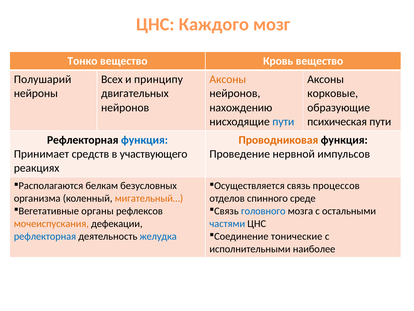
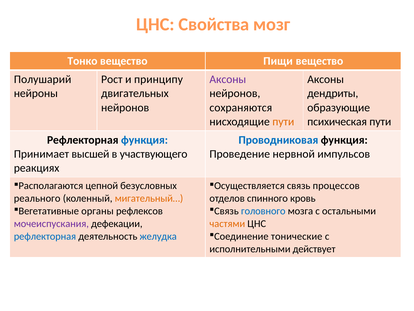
Каждого: Каждого -> Свойства (214, 24)
Кровь: Кровь -> Пищи (278, 61)
Всех: Всех -> Рост (112, 79)
Аксоны colour: orange -> purple (228, 79)
корковые: корковые -> дендриты (333, 93)
нахождению: нахождению -> сохраняются (241, 107)
пути colour: blue -> orange (283, 121)
Проводниковая colour: orange -> blue (278, 140)
средств: средств -> высшей (90, 154)
белкам: белкам -> цепной (102, 185)
организма: организма -> реального (37, 198)
среде: среде -> кровь (303, 198)
мочеиспускания colour: orange -> purple (51, 223)
частями colour: blue -> orange (227, 223)
наиболее: наиболее -> действует (314, 249)
